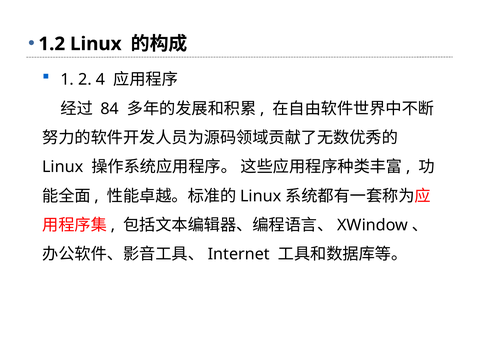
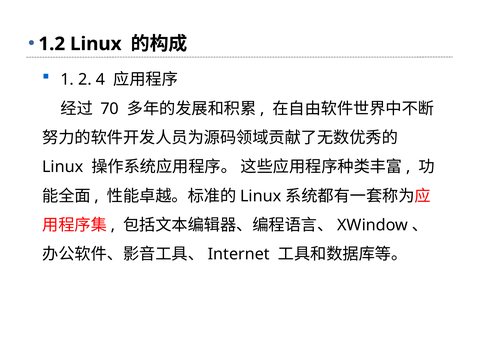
84: 84 -> 70 (110, 109)
